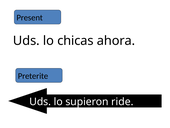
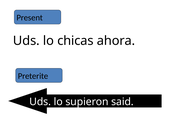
ride: ride -> said (122, 101)
